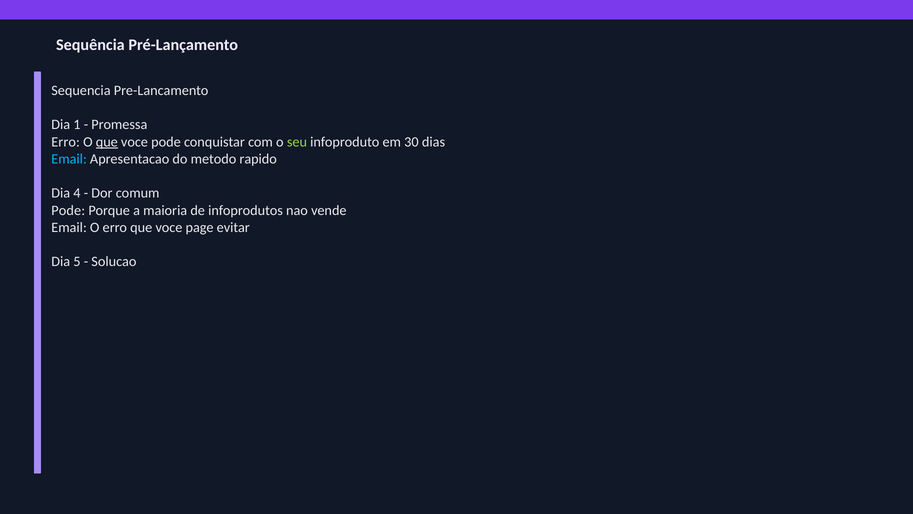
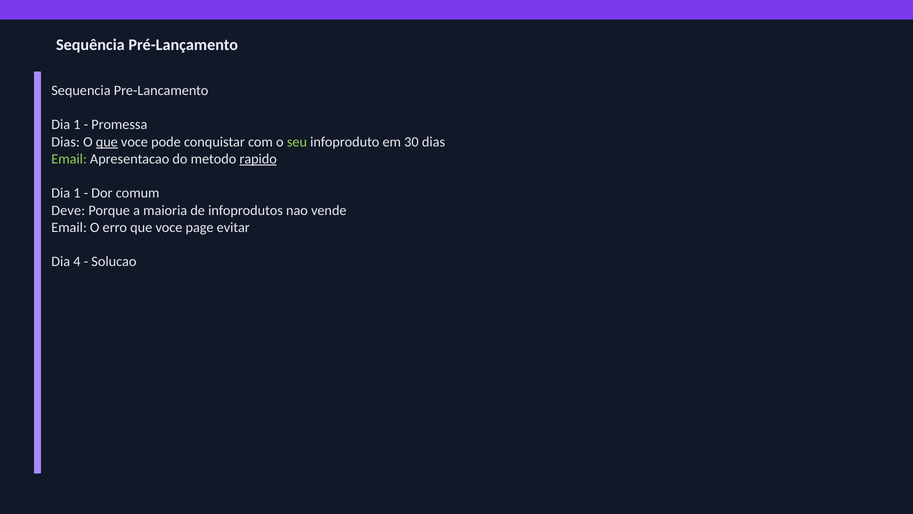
Erro: Erro -> Dias (66, 142)
Email colour: light blue -> light green (69, 159)
rapido underline: none -> present (258, 159)
4: 4 -> 1 (77, 193)
Pode: Pode -> Deve (68, 210)
5: 5 -> 4 (77, 262)
